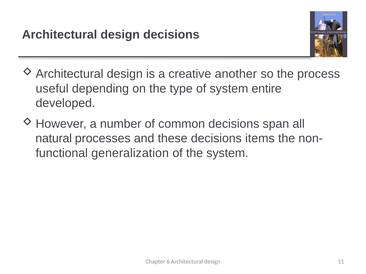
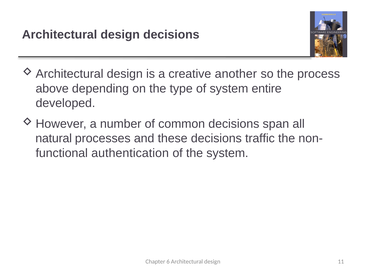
useful: useful -> above (52, 89)
items: items -> traffic (260, 139)
generalization: generalization -> authentication (130, 153)
